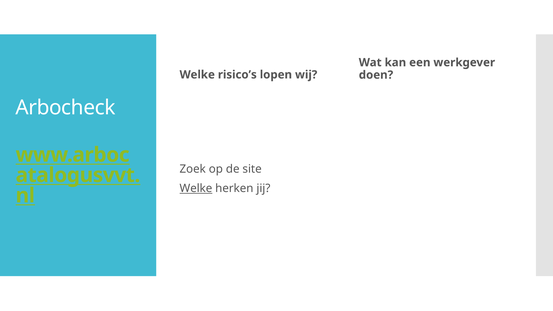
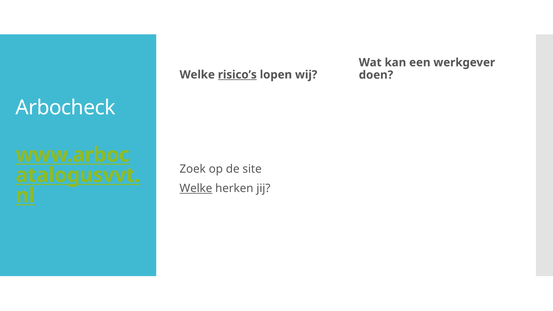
risico’s underline: none -> present (237, 75)
